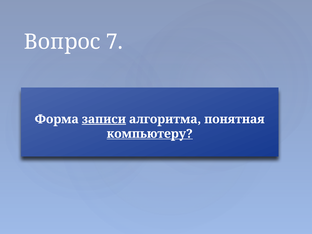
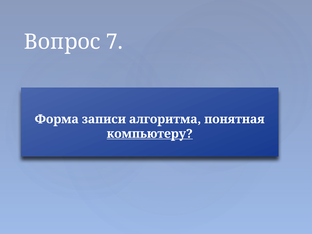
записи underline: present -> none (104, 119)
